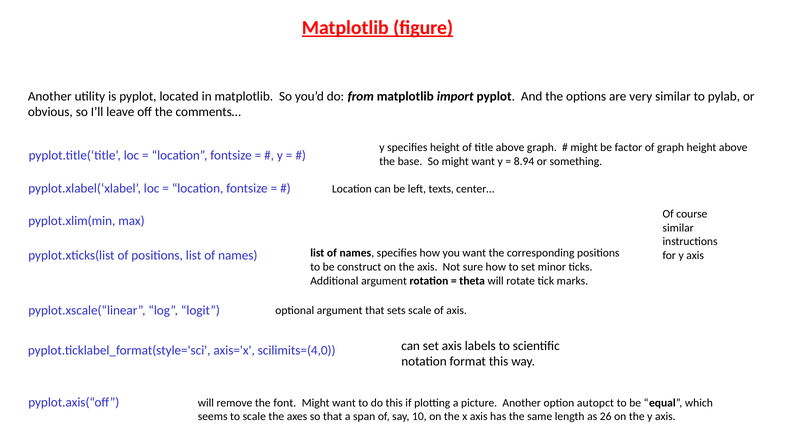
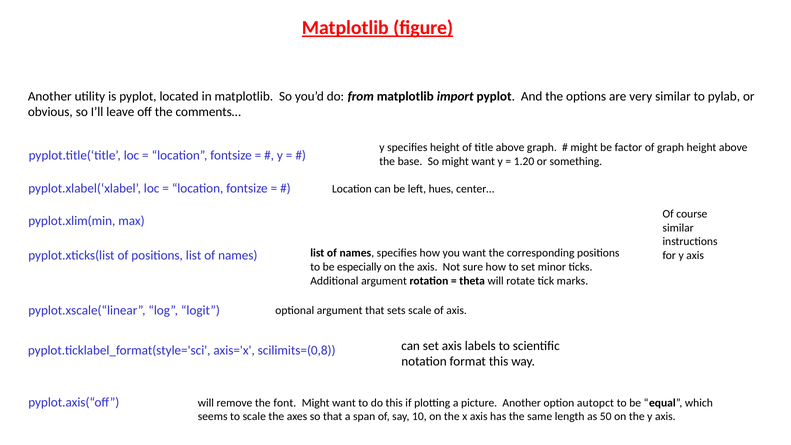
8.94: 8.94 -> 1.20 (524, 161)
texts: texts -> hues (441, 189)
construct: construct -> especially (359, 267)
scilimits=(4,0: scilimits=(4,0 -> scilimits=(0,8 (297, 350)
26: 26 -> 50 (606, 417)
